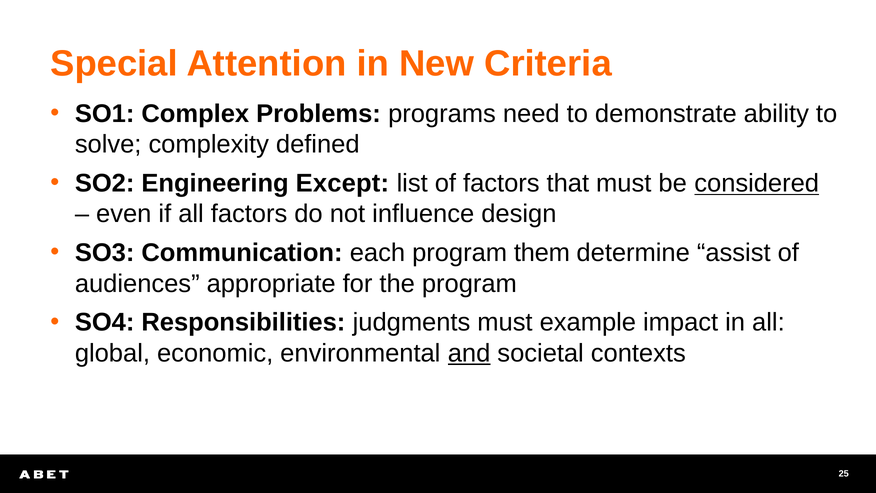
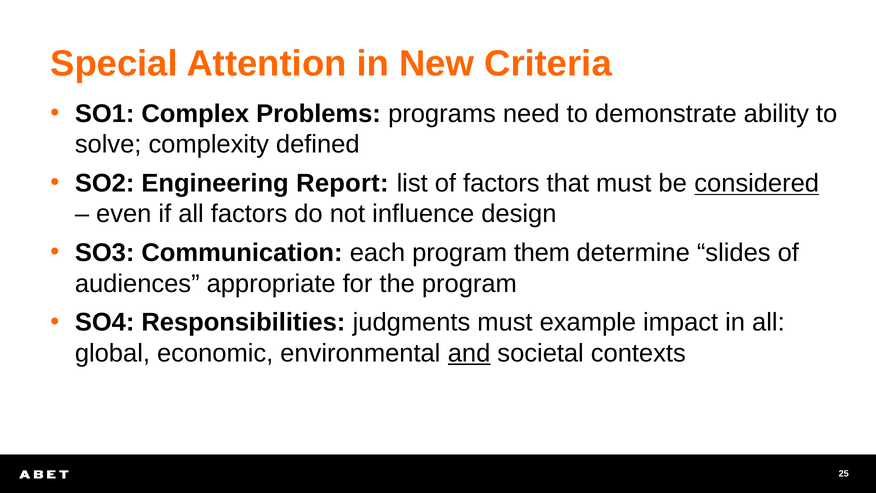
Except: Except -> Report (342, 183)
assist: assist -> slides (734, 253)
